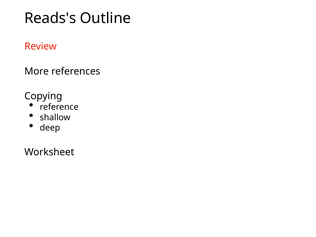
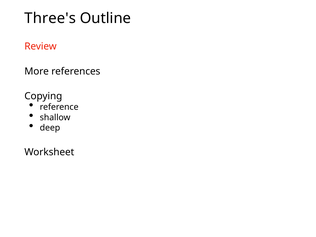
Reads's: Reads's -> Three's (50, 18)
